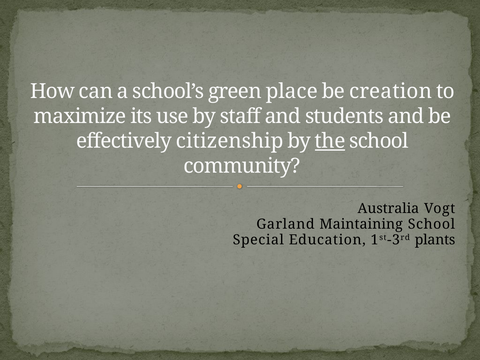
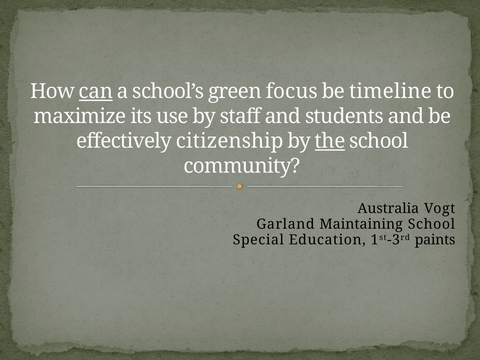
can underline: none -> present (96, 91)
place: place -> focus (292, 91)
creation: creation -> timeline (391, 91)
plants: plants -> paints (435, 240)
